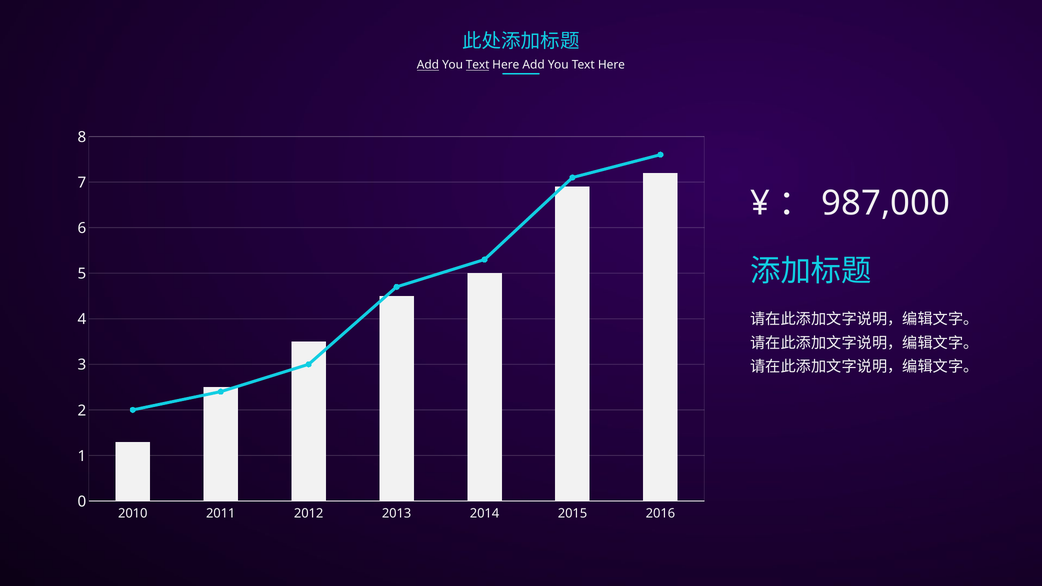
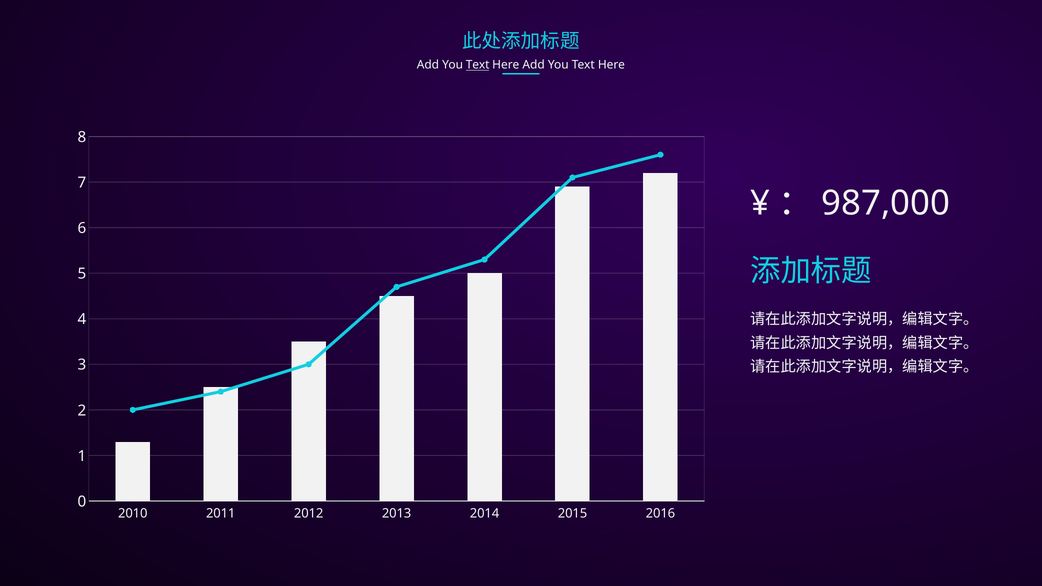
Add underline: present -> none (428, 65)
